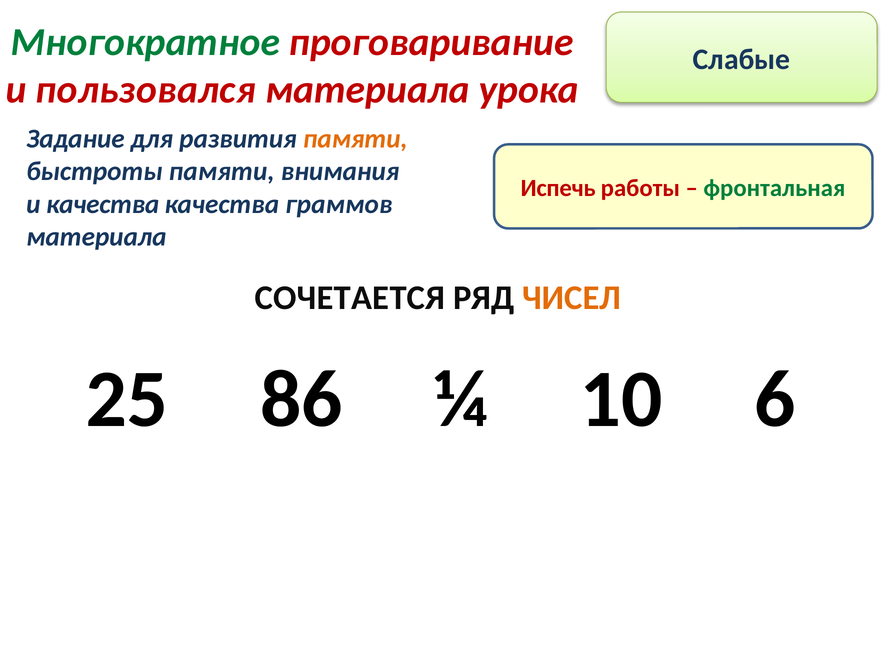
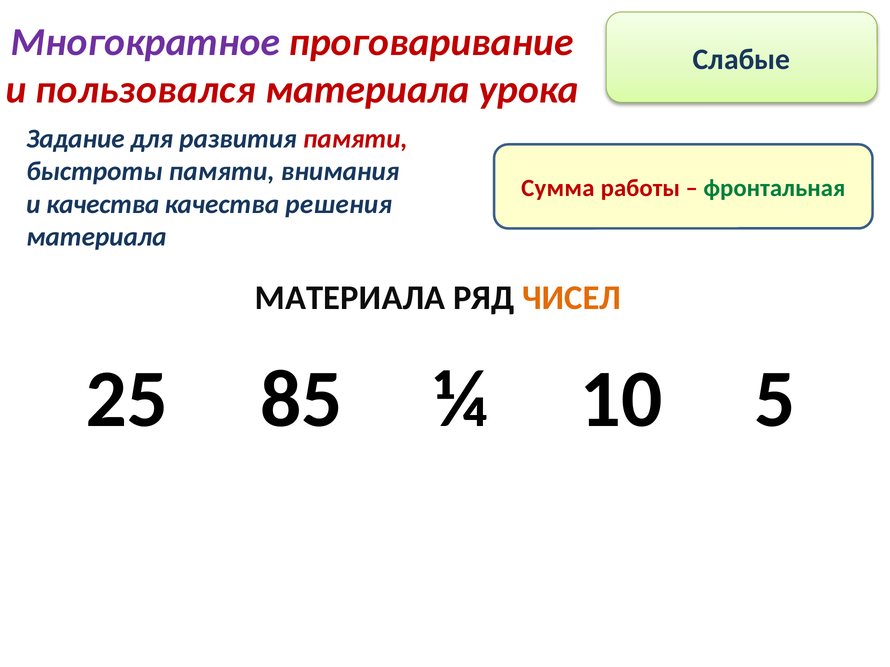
Многократное colour: green -> purple (145, 42)
памяти colour: orange -> red (355, 139)
Испечь: Испечь -> Сумма (558, 188)
граммов: граммов -> решения (339, 204)
СОЧЕТАЕТСЯ: СОЧЕТАЕТСЯ -> МАТЕРИАЛА (350, 298)
86: 86 -> 85 (301, 400)
6: 6 -> 5 (775, 400)
